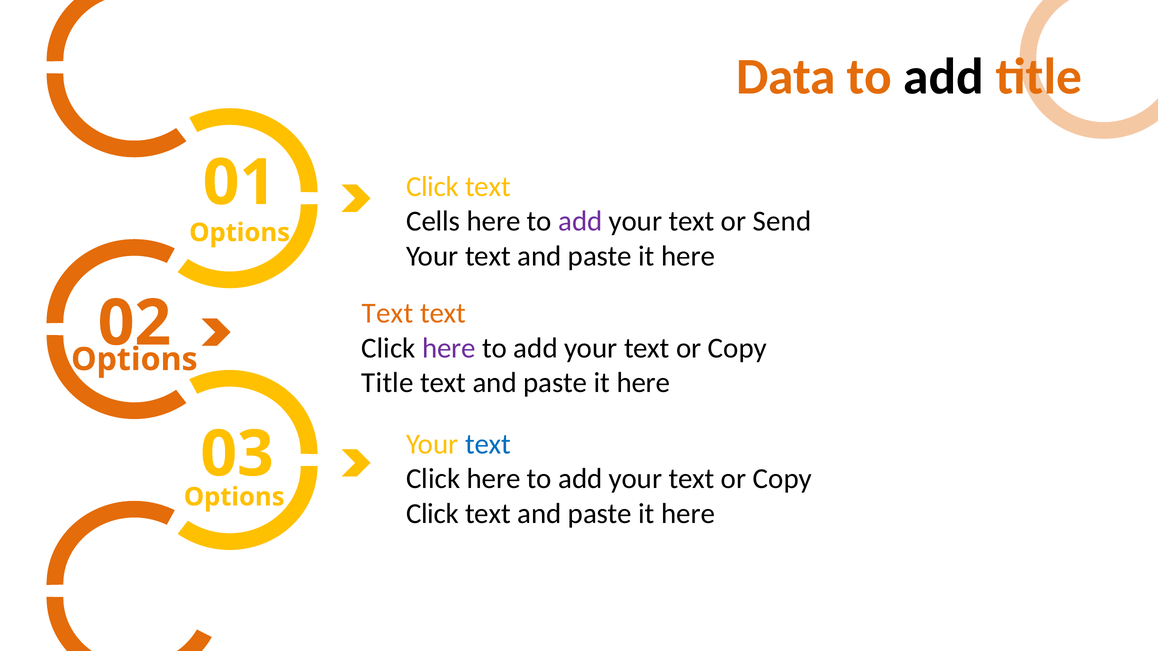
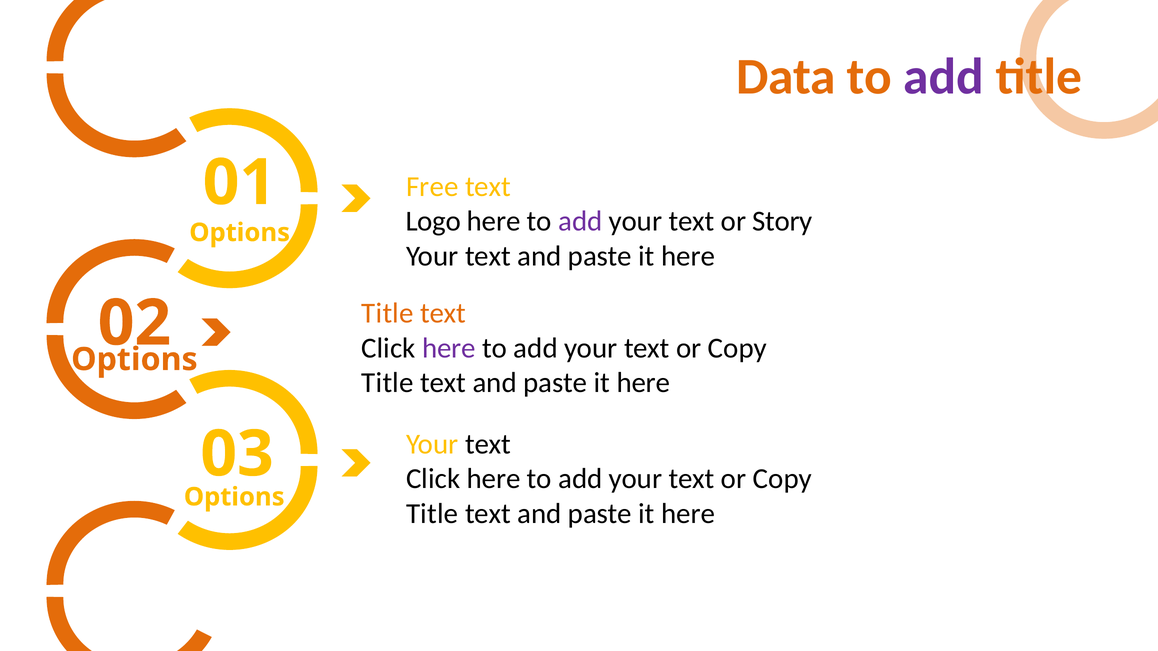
add colour: black -> purple (944, 77)
Click: Click -> Free (432, 187)
Cells: Cells -> Logo (433, 221)
Send: Send -> Story (782, 221)
Text: Text -> Title (388, 314)
text colour: blue -> black (488, 444)
Click: Click -> Title (432, 514)
